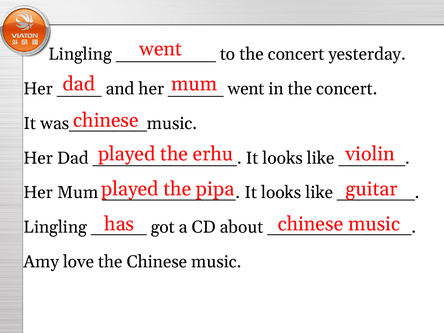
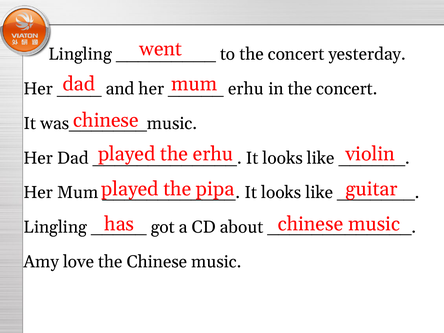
went: went -> erhu (246, 89)
